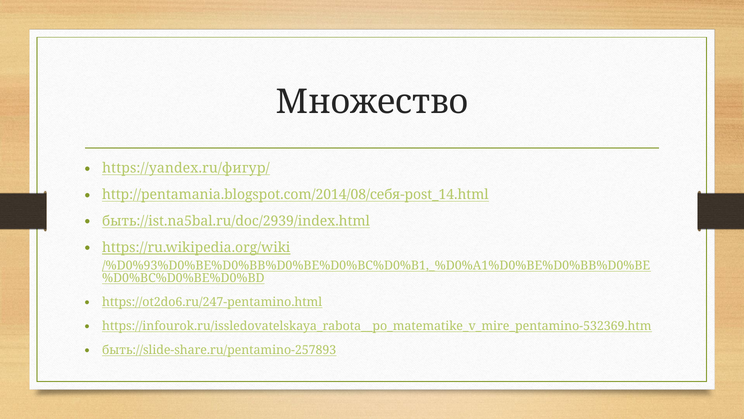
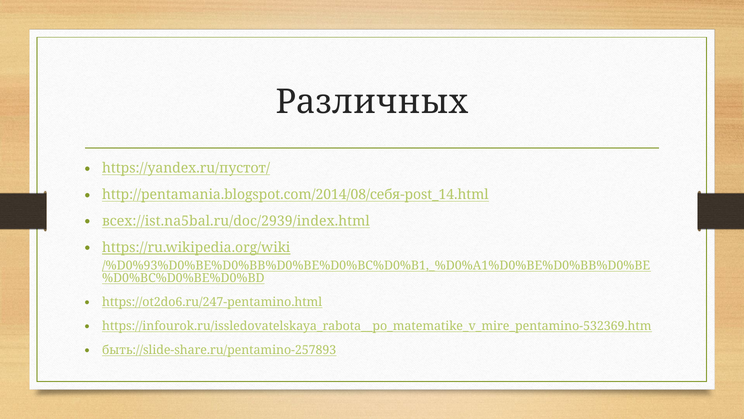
Множество: Множество -> Различных (372, 102)
https://yandex.ru/фигур/: https://yandex.ru/фигур/ -> https://yandex.ru/пустот/ (186, 168)
быть://ist.na5bal.ru/doc/2939/index.html: быть://ist.na5bal.ru/doc/2939/index.html -> всех://ist.na5bal.ru/doc/2939/index.html (236, 221)
